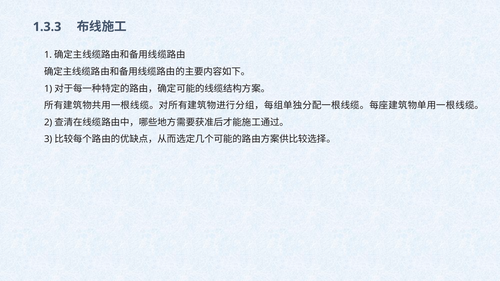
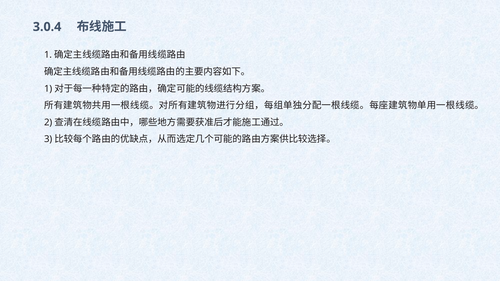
1.3.3: 1.3.3 -> 3.0.4 (47, 27)
